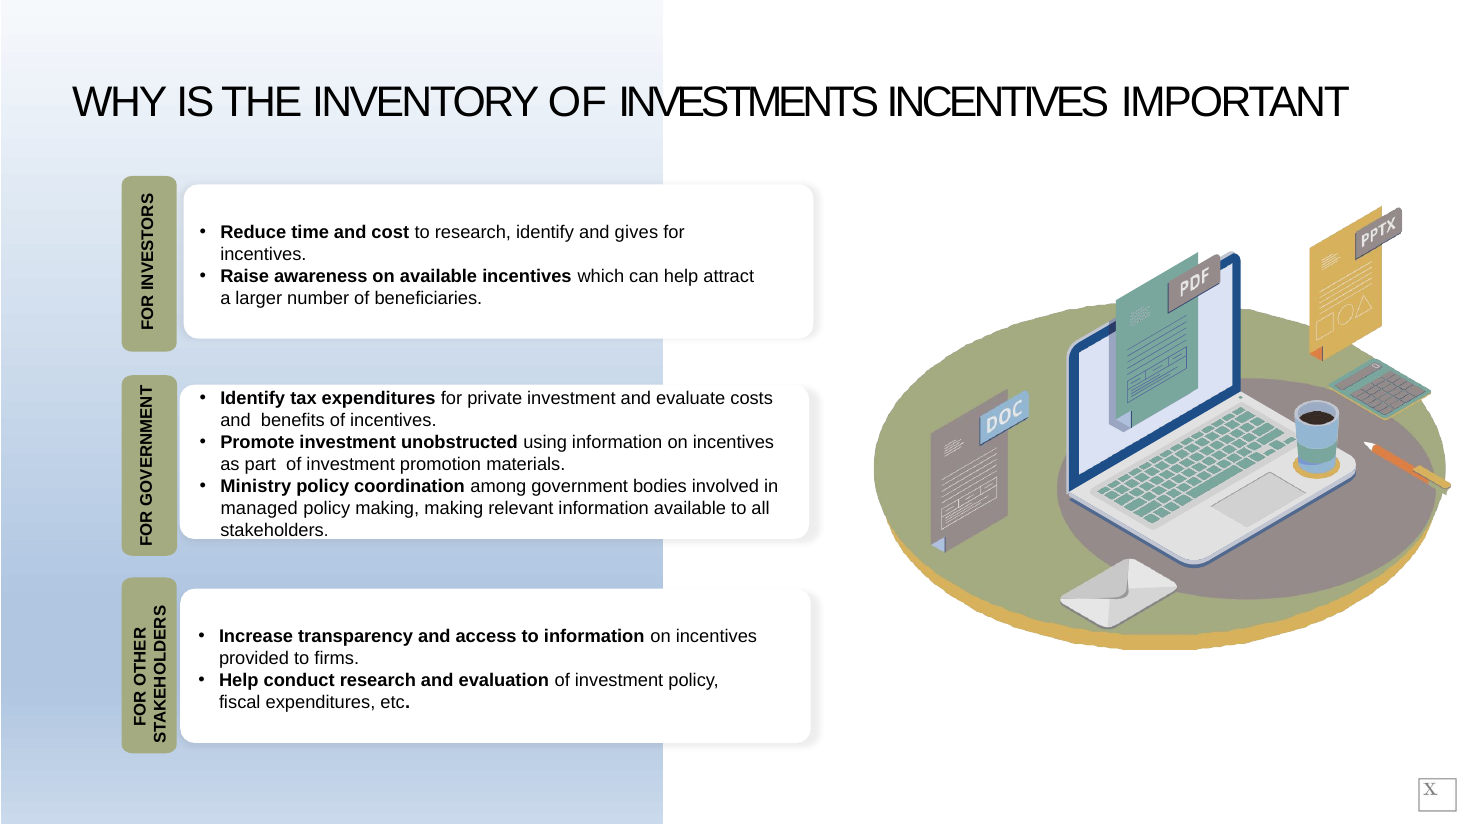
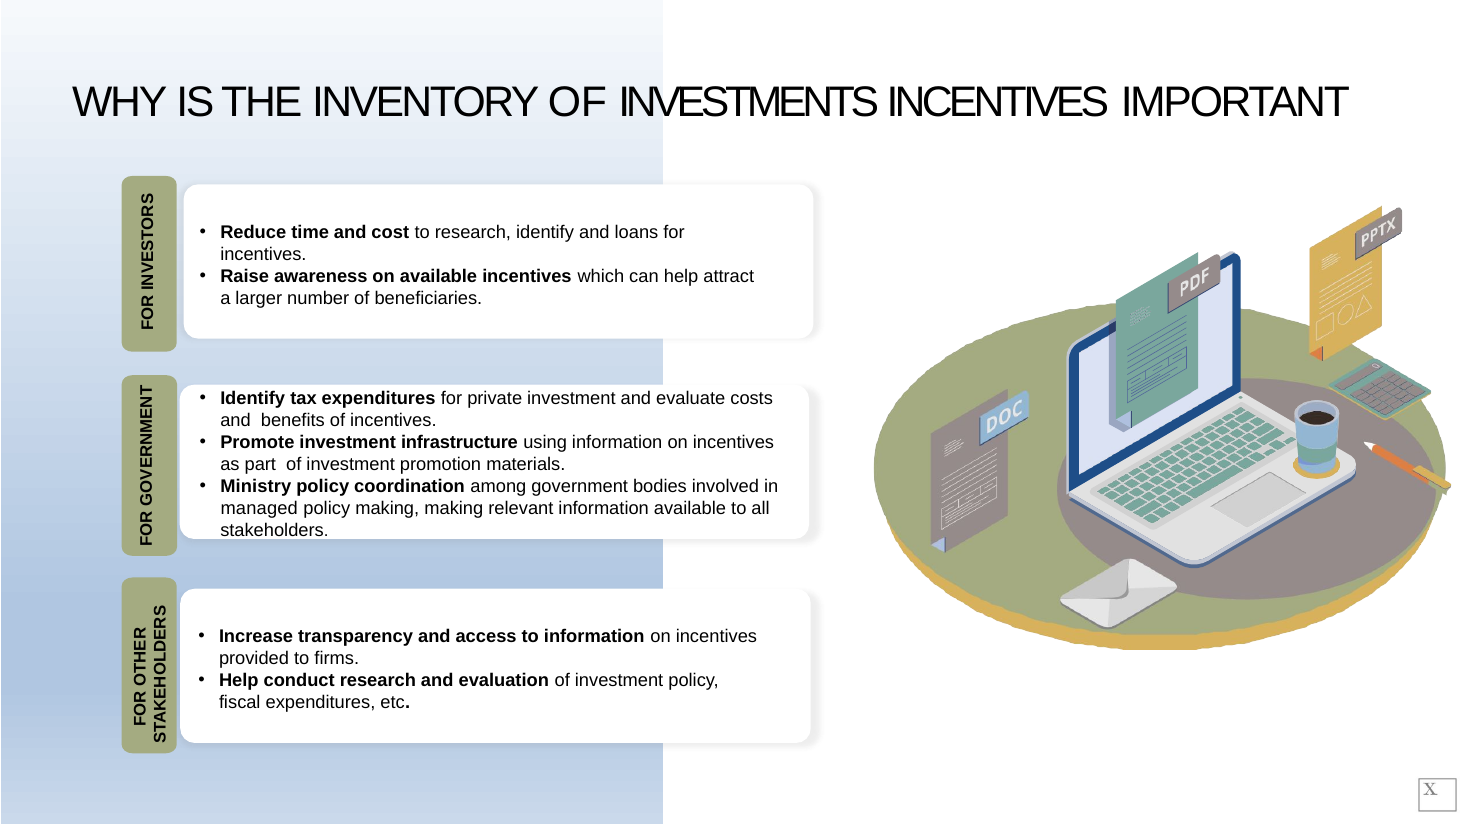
gives: gives -> loans (637, 233)
unobstructed: unobstructed -> infrastructure (459, 442)
